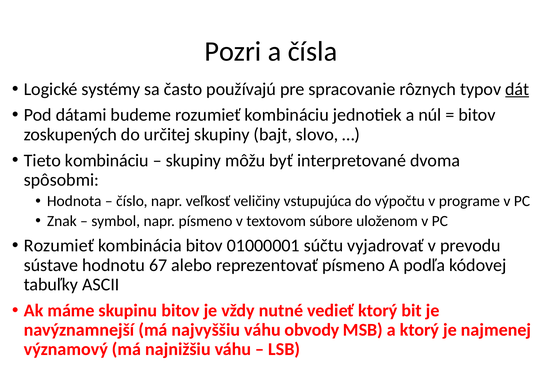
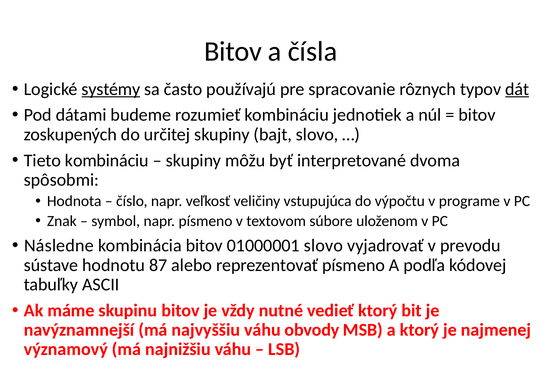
Pozri: Pozri -> Bitov (233, 52)
systémy underline: none -> present (111, 89)
Rozumieť: Rozumieť -> Následne (59, 246)
01000001 súčtu: súčtu -> slovo (323, 246)
67: 67 -> 87 (158, 265)
